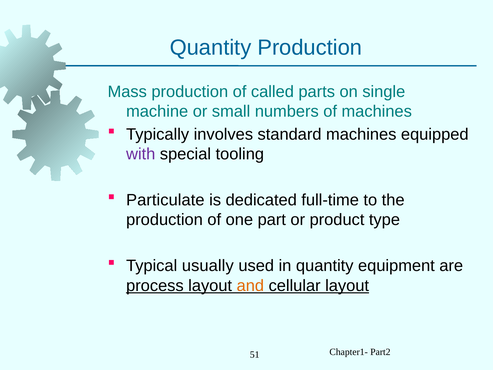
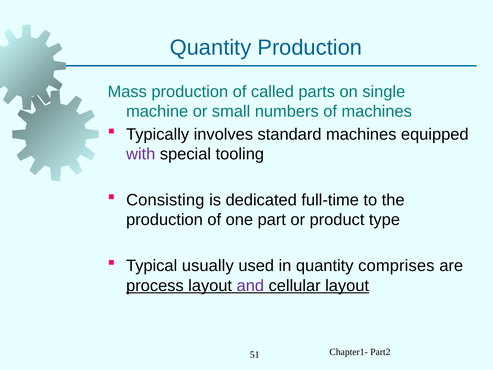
Particulate: Particulate -> Consisting (165, 200)
equipment: equipment -> comprises (396, 266)
and colour: orange -> purple (250, 285)
